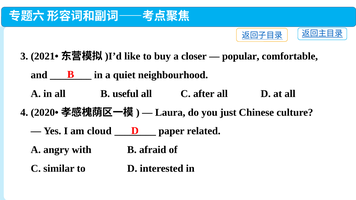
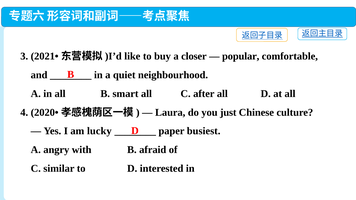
useful: useful -> smart (125, 94)
cloud: cloud -> lucky (99, 131)
related: related -> busiest (204, 131)
